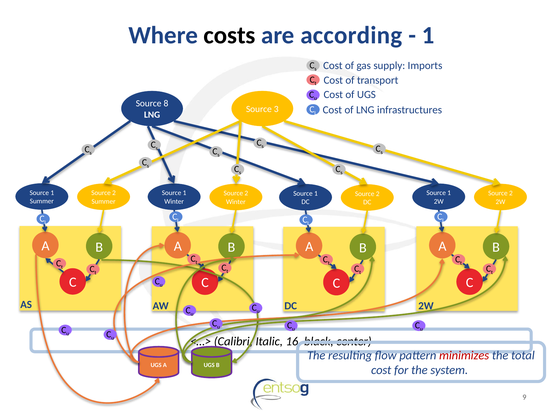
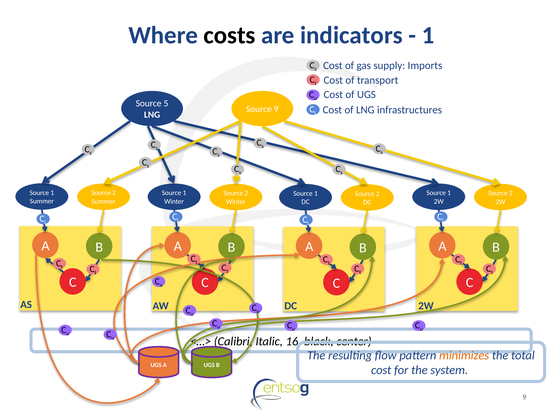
according: according -> indicators (351, 35)
8: 8 -> 5 (166, 104)
Source 3: 3 -> 9 (276, 109)
minimizes colour: red -> orange (464, 355)
